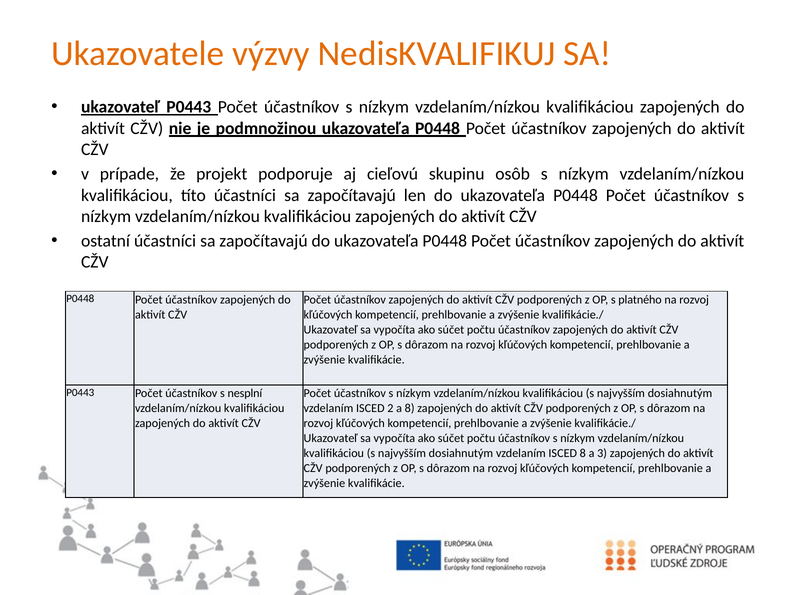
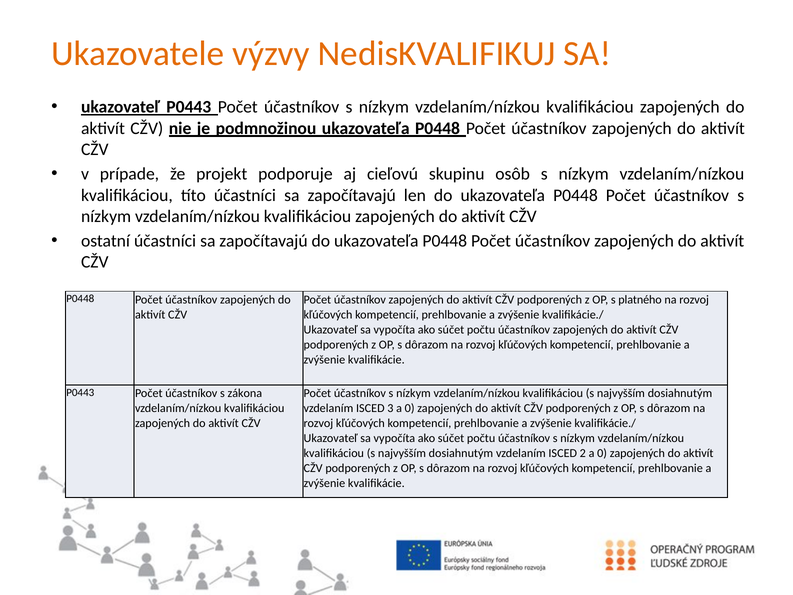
nesplní: nesplní -> zákona (245, 393)
2: 2 -> 3 (390, 408)
8: 8 -> 0 (410, 408)
ISCED 8: 8 -> 2 (583, 453)
3: 3 -> 0 (602, 453)
